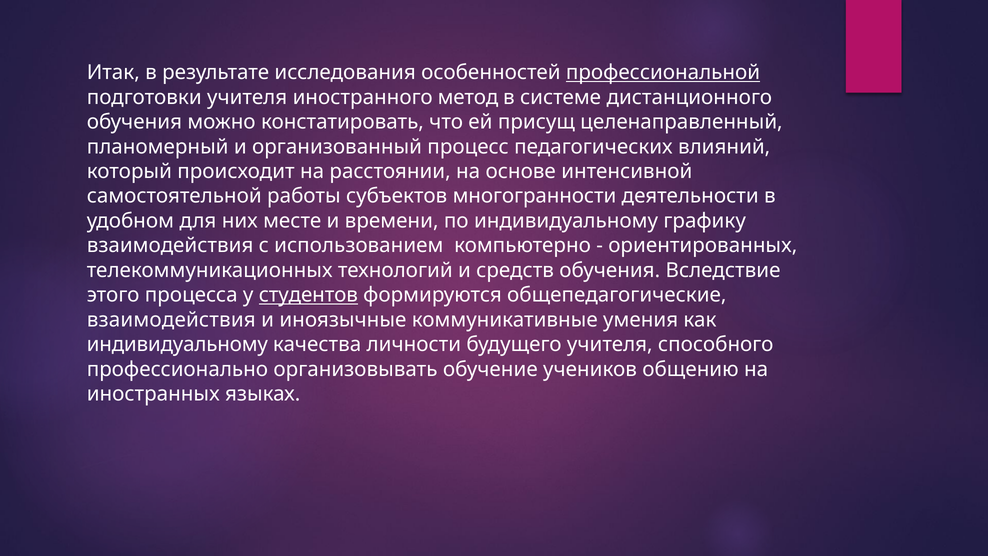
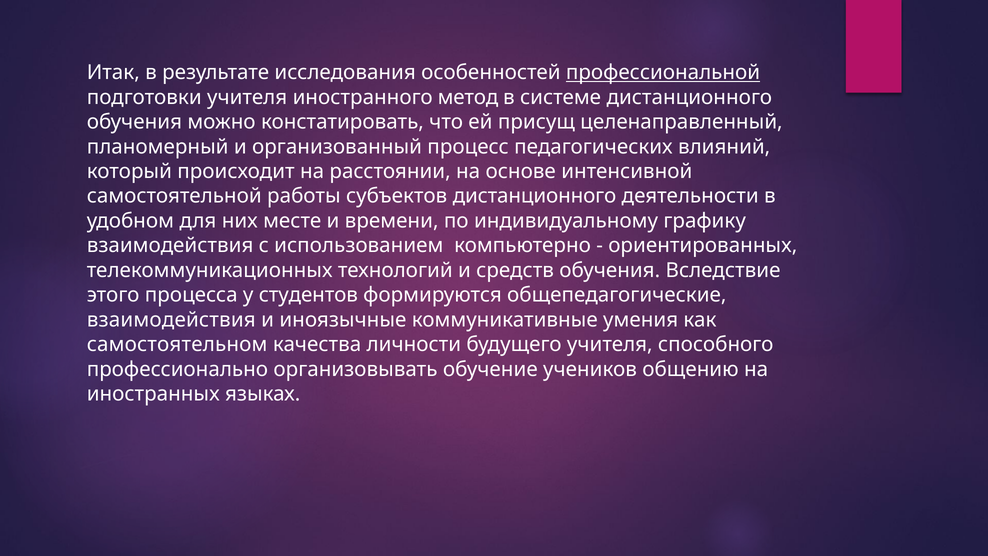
субъектов многогранности: многогранности -> дистанционного (534, 196)
студентов underline: present -> none (308, 295)
индивидуальному: индивидуальному -> самостоятельном (177, 344)
